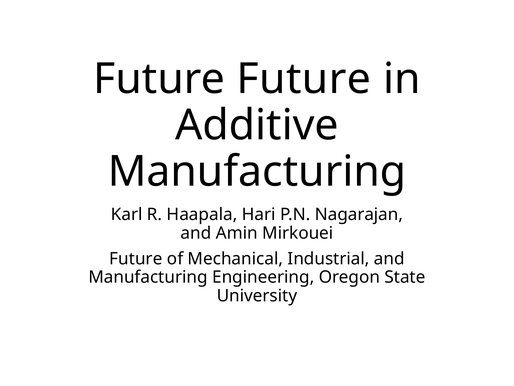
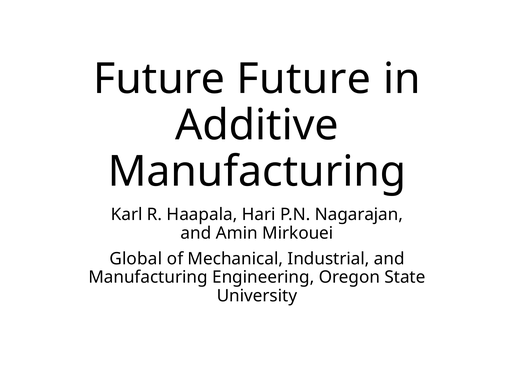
Future: Future -> Global (136, 258)
